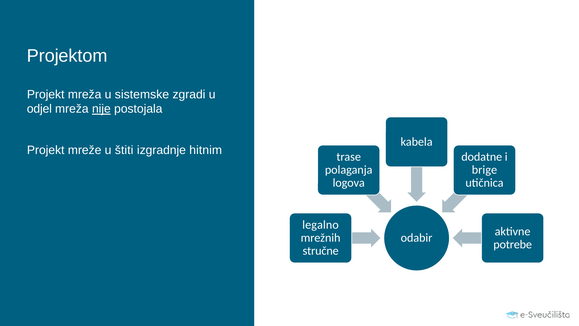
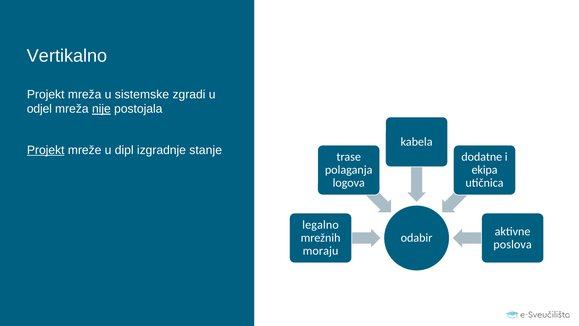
Projektom: Projektom -> Vertikalno (67, 56)
Projekt underline: none -> present (46, 150)
štiti: štiti -> dipl (124, 150)
hitnim: hitnim -> stanje (206, 150)
brige: brige -> ekipa (485, 170)
potrebe: potrebe -> poslova (513, 244)
stručne: stručne -> moraju (321, 251)
